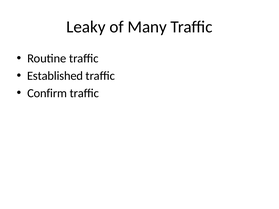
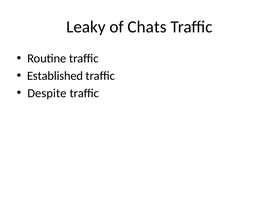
Many: Many -> Chats (147, 27)
Confirm: Confirm -> Despite (47, 93)
